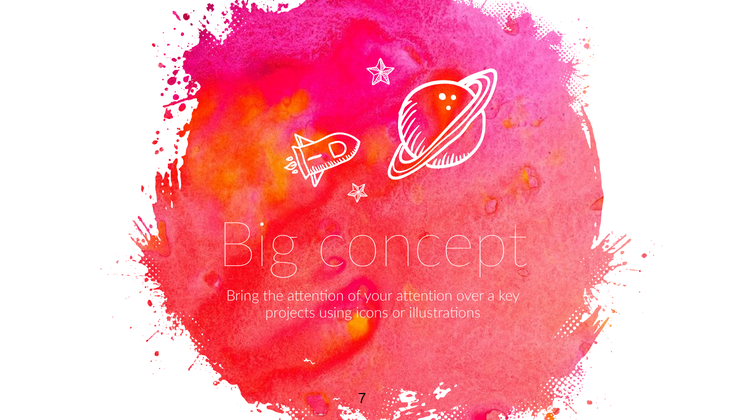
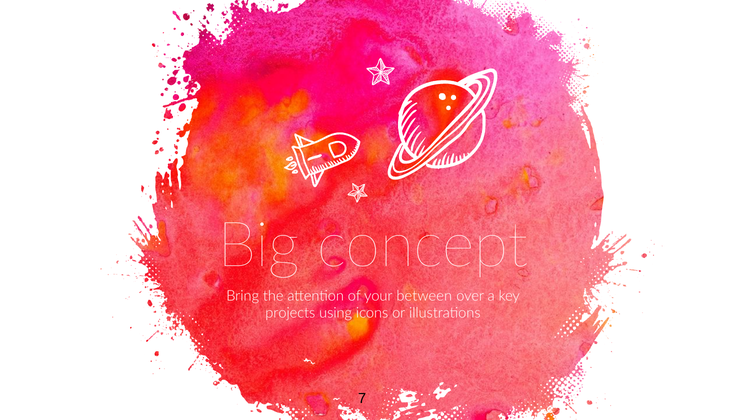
your attention: attention -> between (424, 296)
